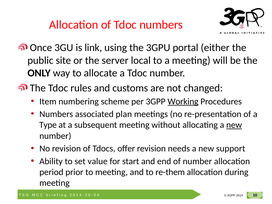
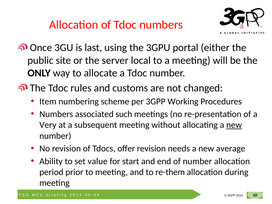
link: link -> last (93, 48)
Working underline: present -> none (183, 101)
plan: plan -> such (124, 114)
Type: Type -> Very (48, 125)
support: support -> average (231, 149)
